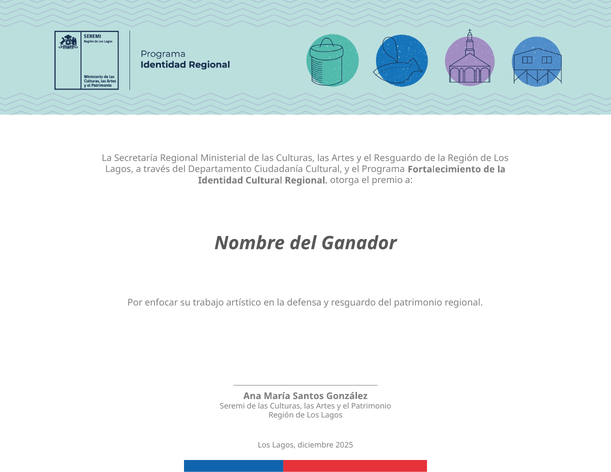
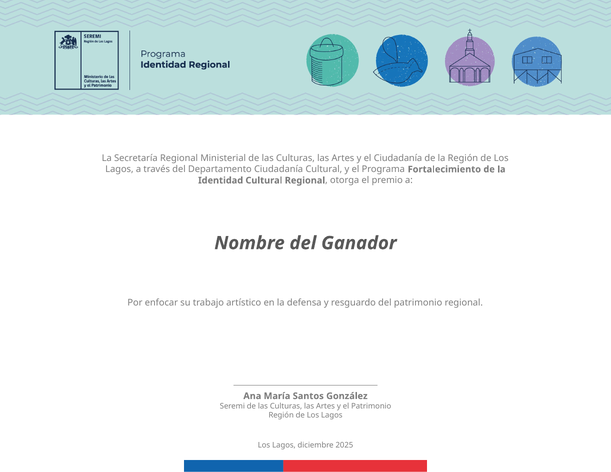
el Resguardo: Resguardo -> Ciudadanía (398, 158)
